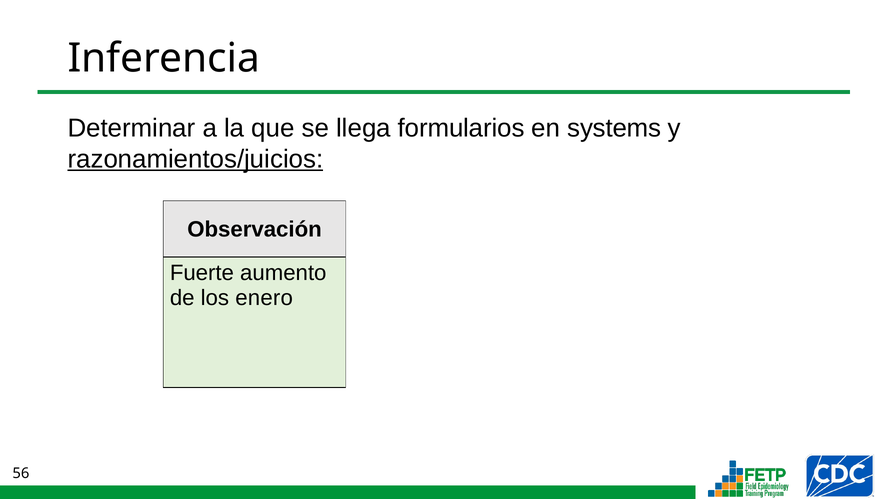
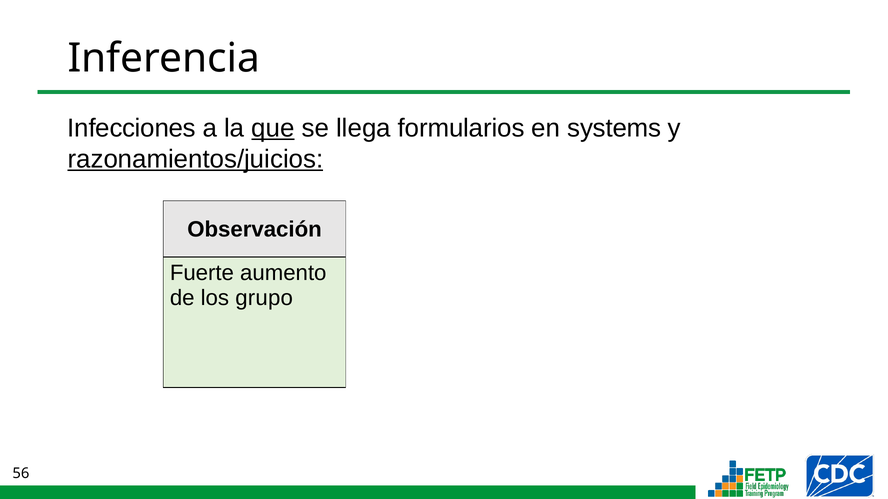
Determinar: Determinar -> Infecciones (132, 128)
que underline: none -> present (273, 128)
enero: enero -> grupo (264, 298)
